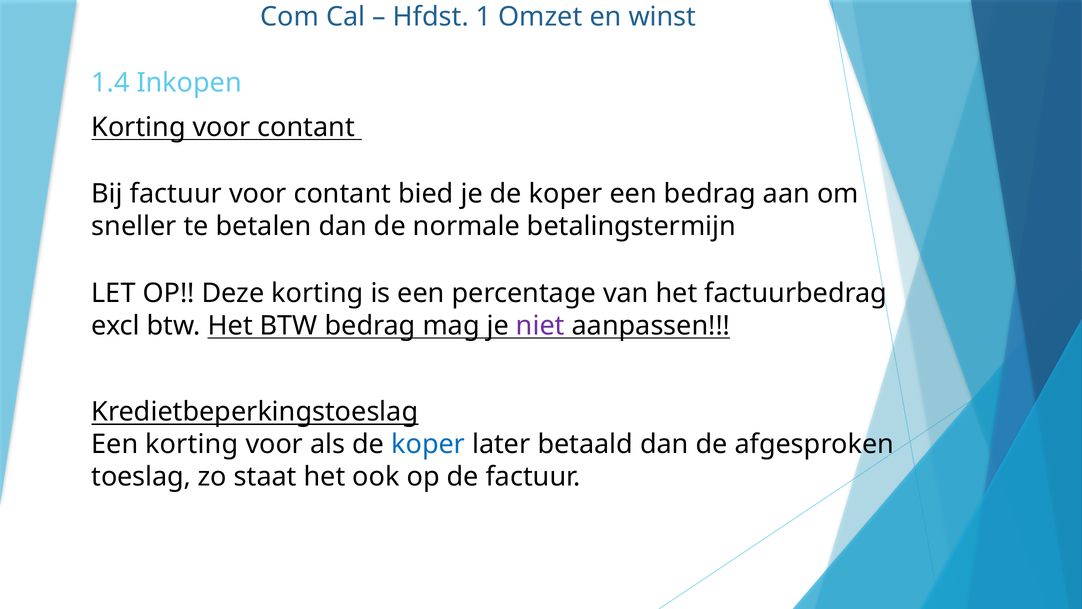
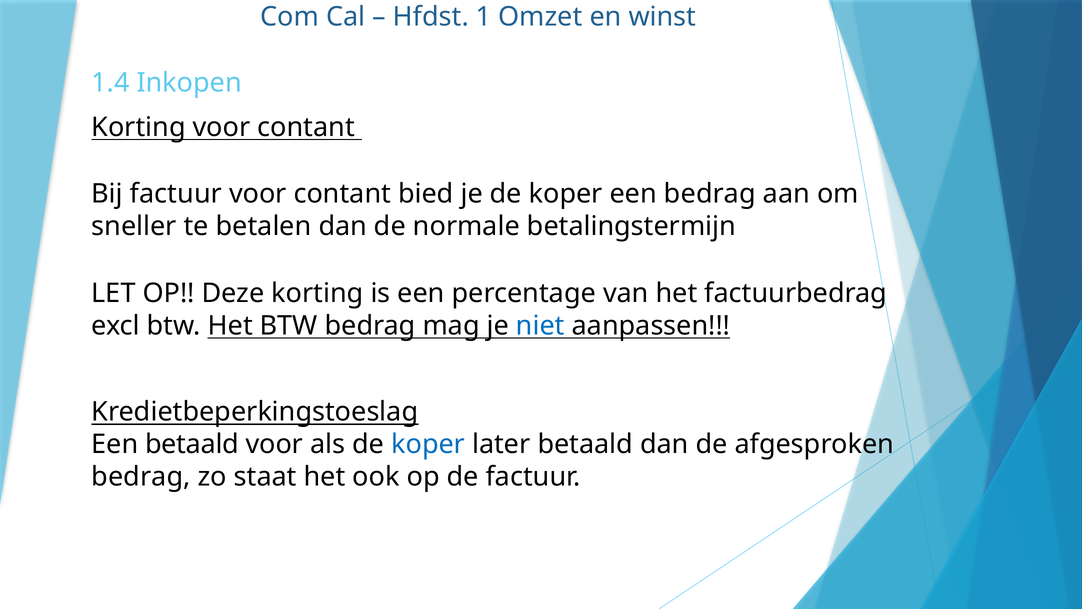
niet colour: purple -> blue (540, 326)
Een korting: korting -> betaald (192, 444)
toeslag: toeslag -> bedrag (141, 477)
